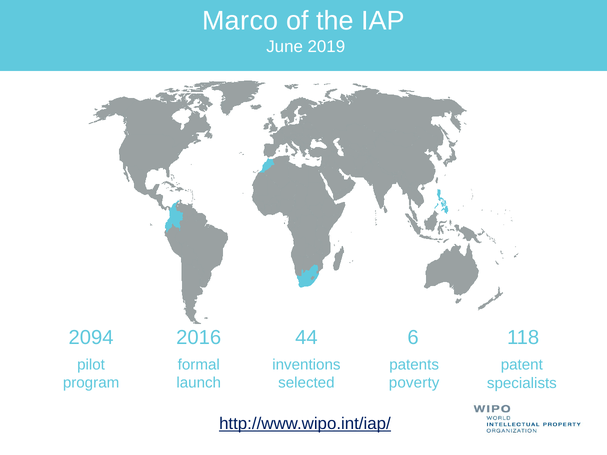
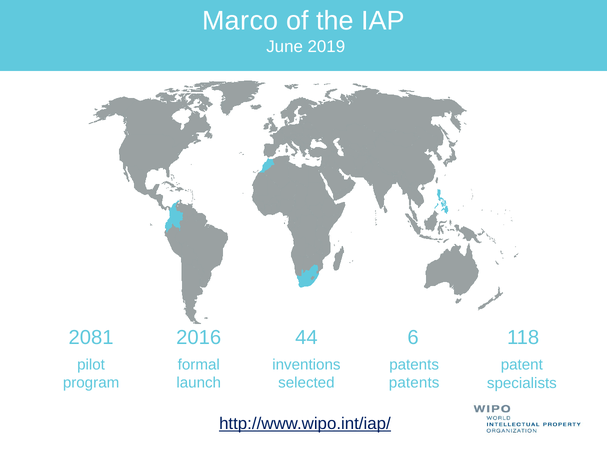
2094: 2094 -> 2081 (91, 338)
poverty: poverty -> patents (414, 383)
